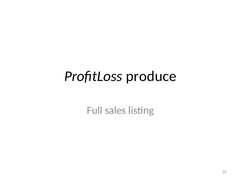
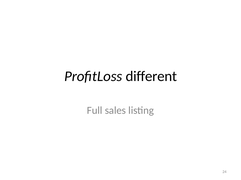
produce: produce -> different (151, 77)
